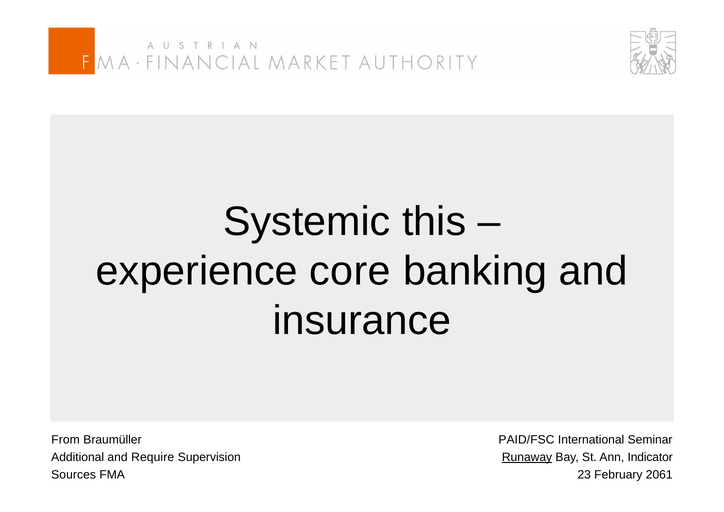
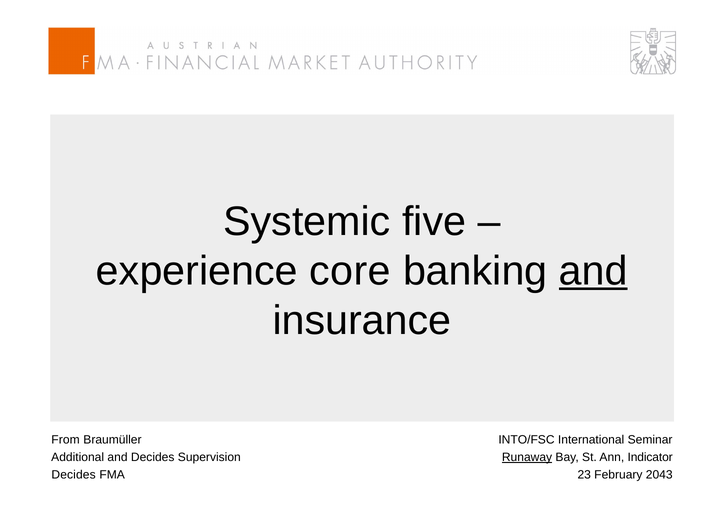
this: this -> five (434, 221)
and underline: none -> present (593, 271)
PAID/FSC: PAID/FSC -> INTO/FSC (526, 440)
and Require: Require -> Decides (153, 457)
Sources: Sources -> Decides (74, 475)
2061: 2061 -> 2043 (659, 475)
